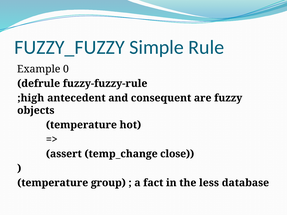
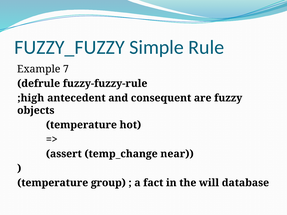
0: 0 -> 7 (66, 69)
close: close -> near (177, 154)
less: less -> will (209, 183)
